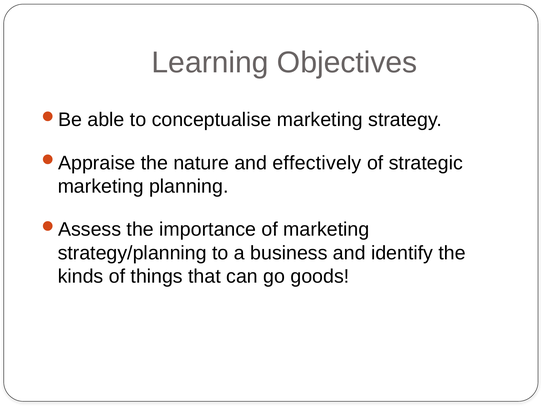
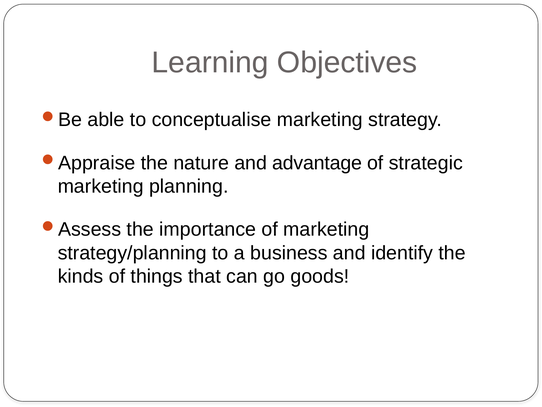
effectively: effectively -> advantage (317, 163)
